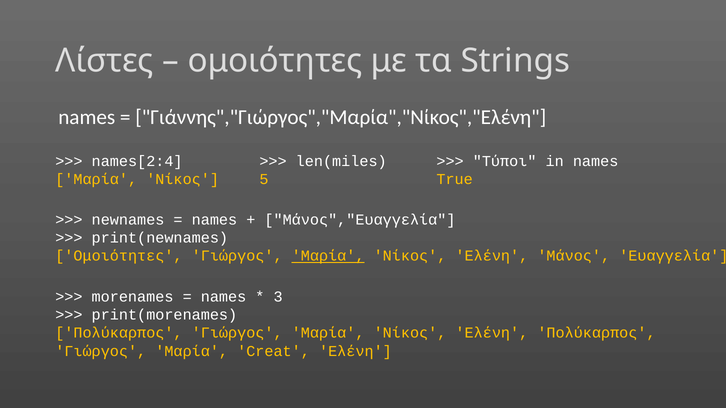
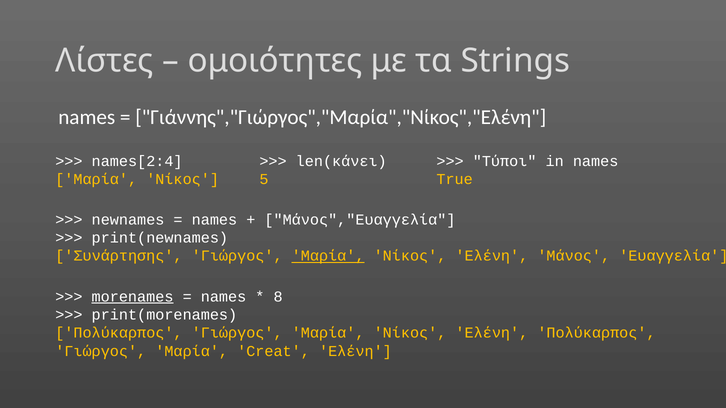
len(miles: len(miles -> len(κάνει (341, 161)
Ομοιότητες: Ομοιότητες -> Συνάρτησης (119, 256)
morenames underline: none -> present (133, 297)
3: 3 -> 8 (278, 297)
